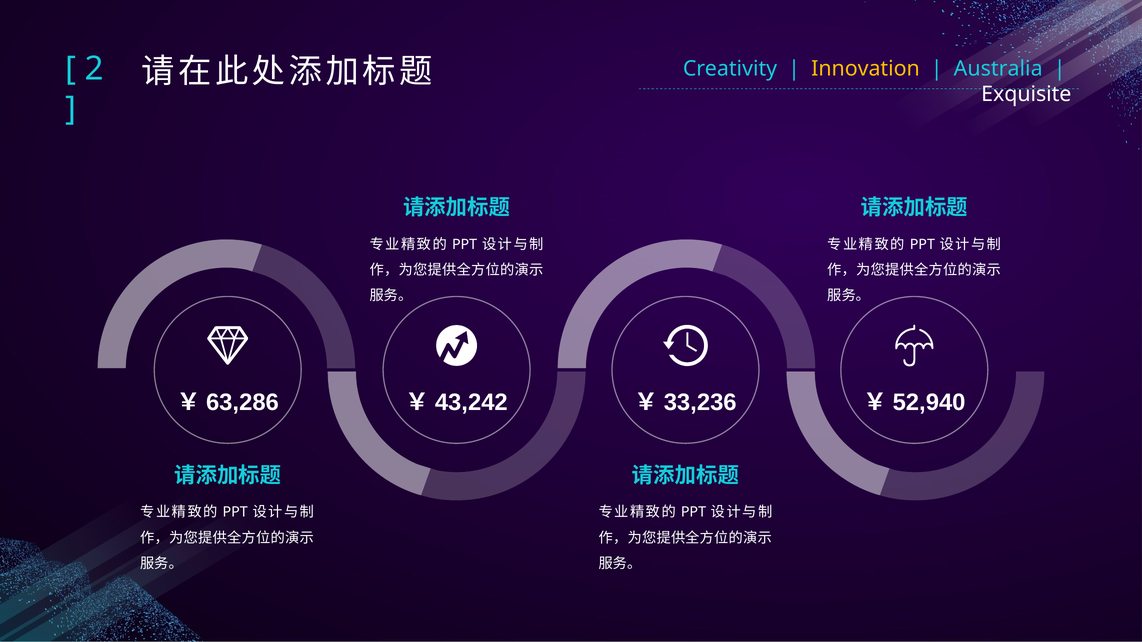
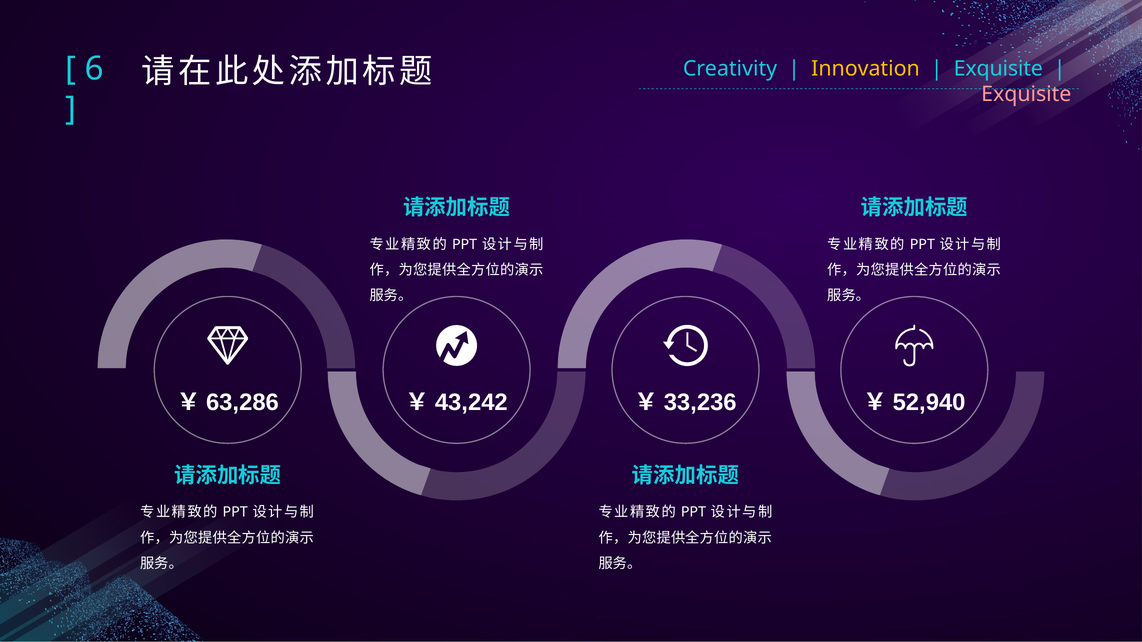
Australia: Australia -> Exquisite (998, 69)
2: 2 -> 6 (94, 69)
Exquisite colour: white -> pink (1026, 94)
